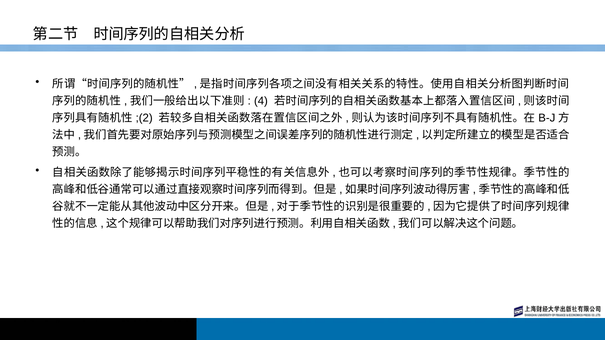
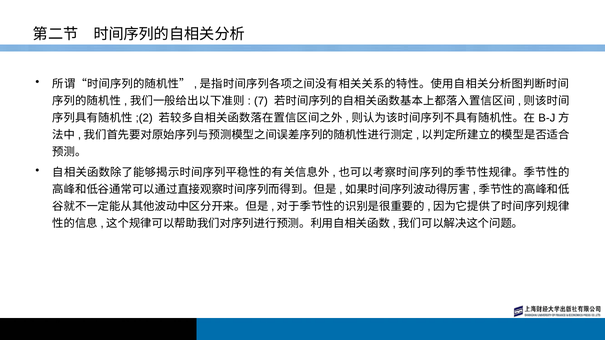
4: 4 -> 7 (261, 101)
